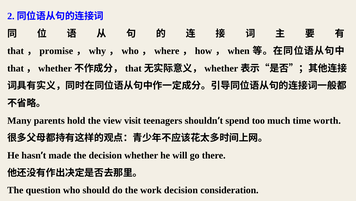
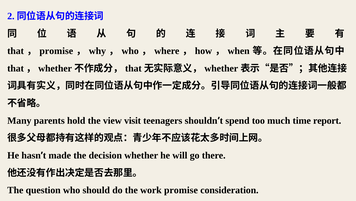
worth: worth -> report (327, 120)
work decision: decision -> promise (181, 190)
